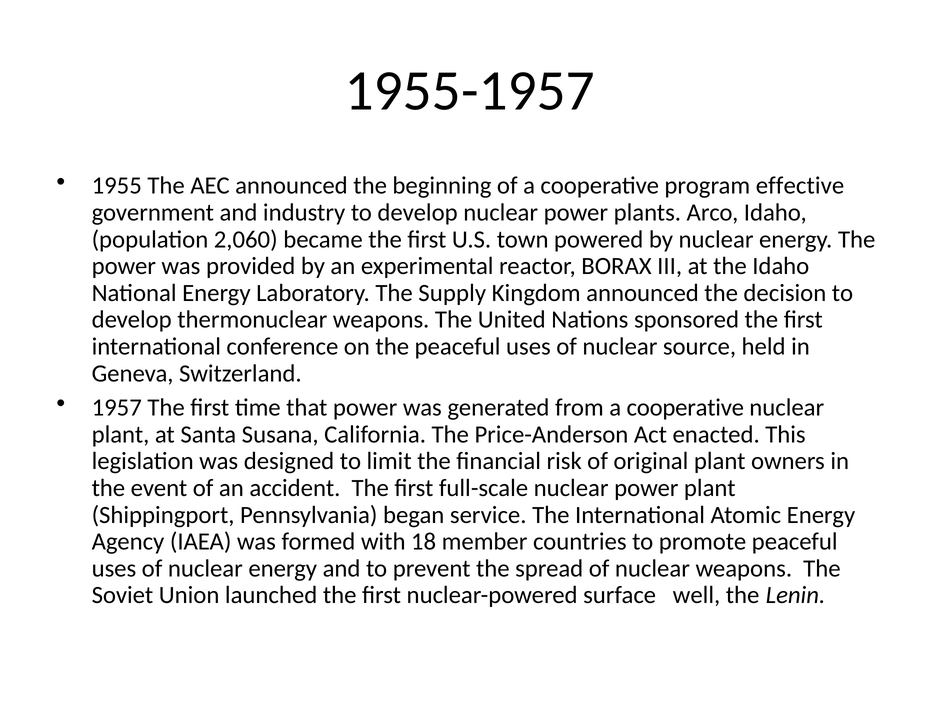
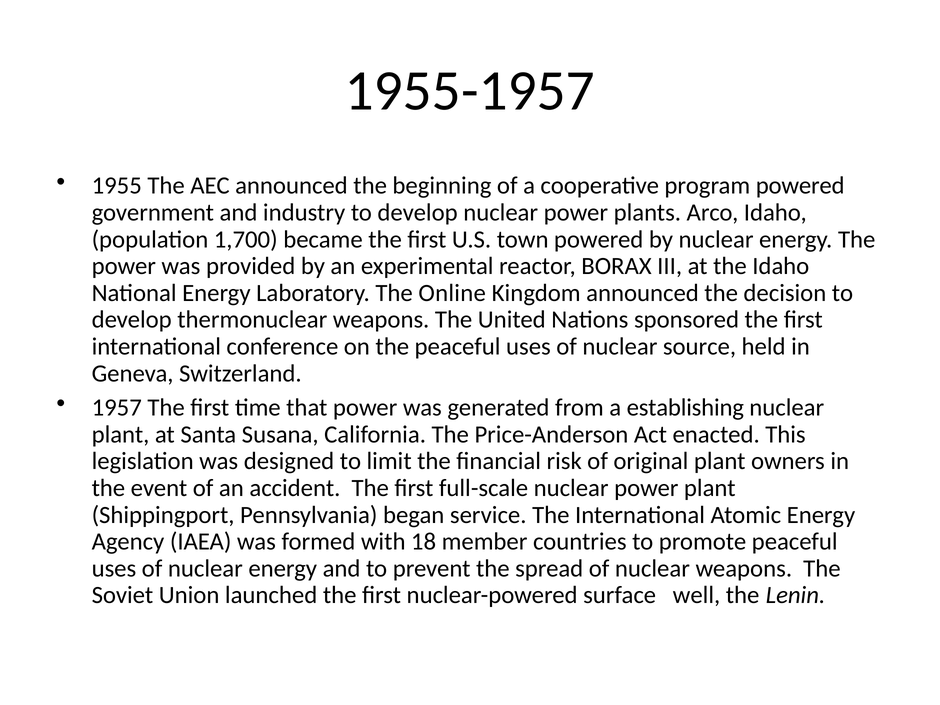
program effective: effective -> powered (800, 186)
2,060: 2,060 -> 1,700 (246, 239)
Supply: Supply -> Online (452, 293)
from a cooperative: cooperative -> establishing (685, 408)
